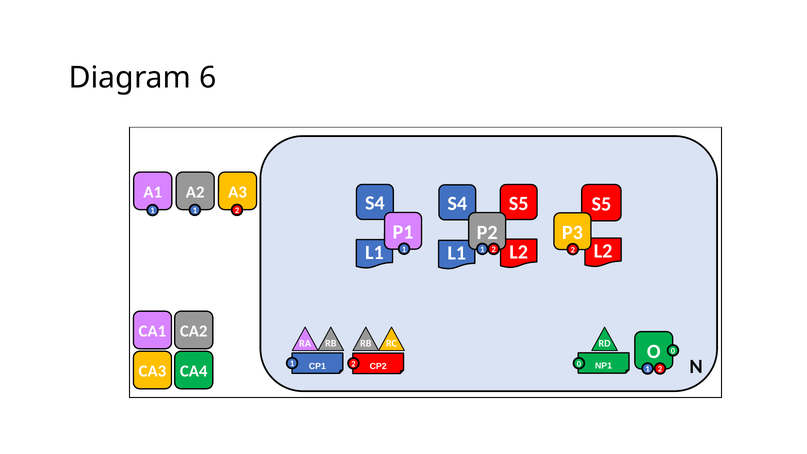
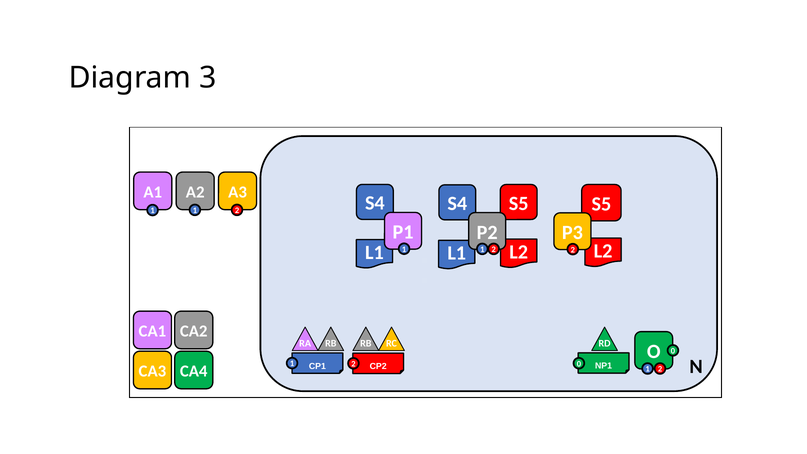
6: 6 -> 3 (208, 78)
